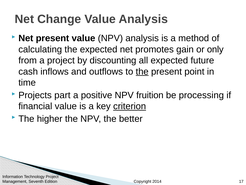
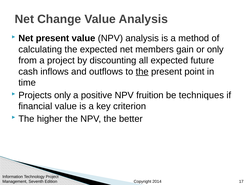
promotes: promotes -> members (154, 49)
Projects part: part -> only (63, 95)
processing: processing -> techniques (201, 95)
criterion underline: present -> none (130, 106)
